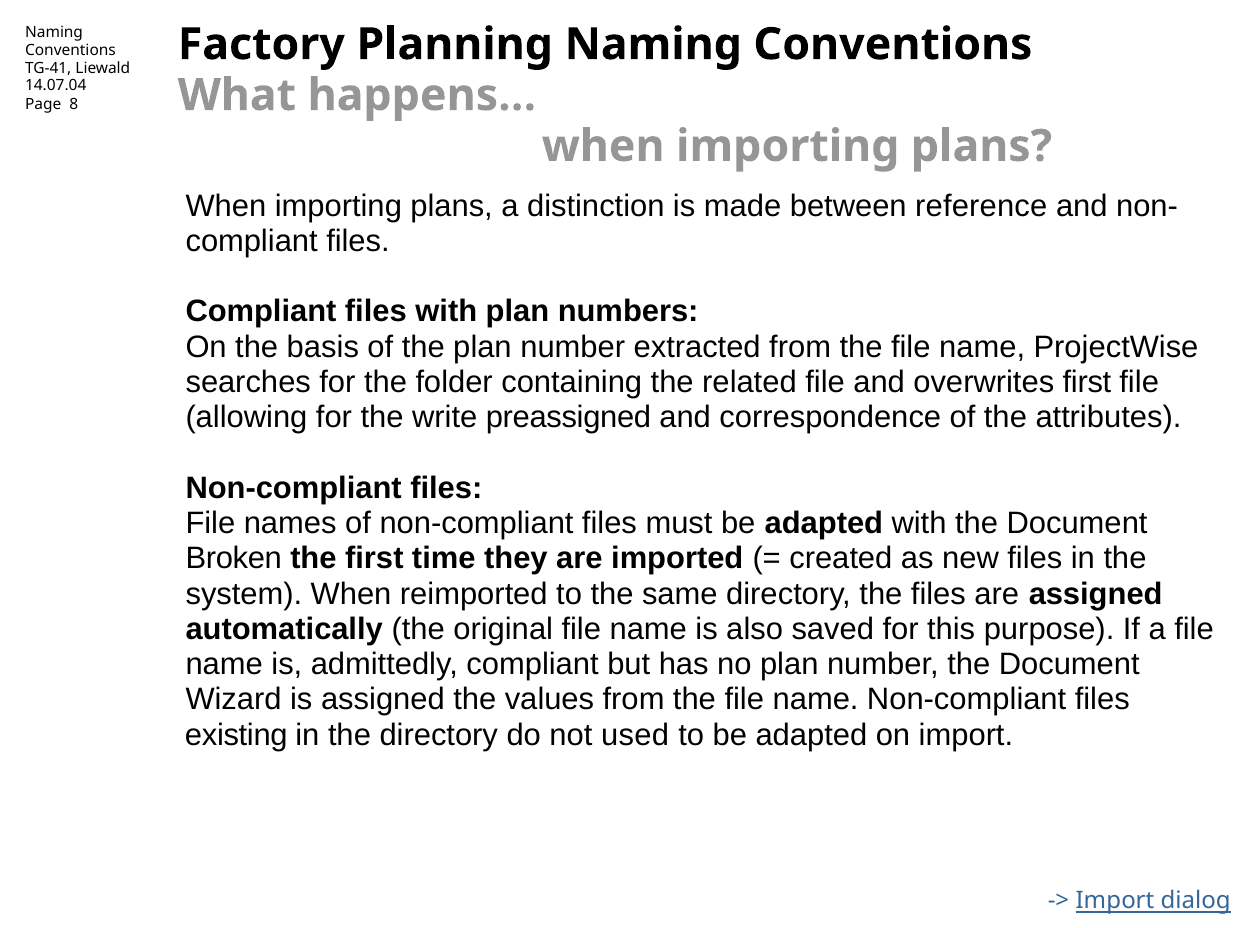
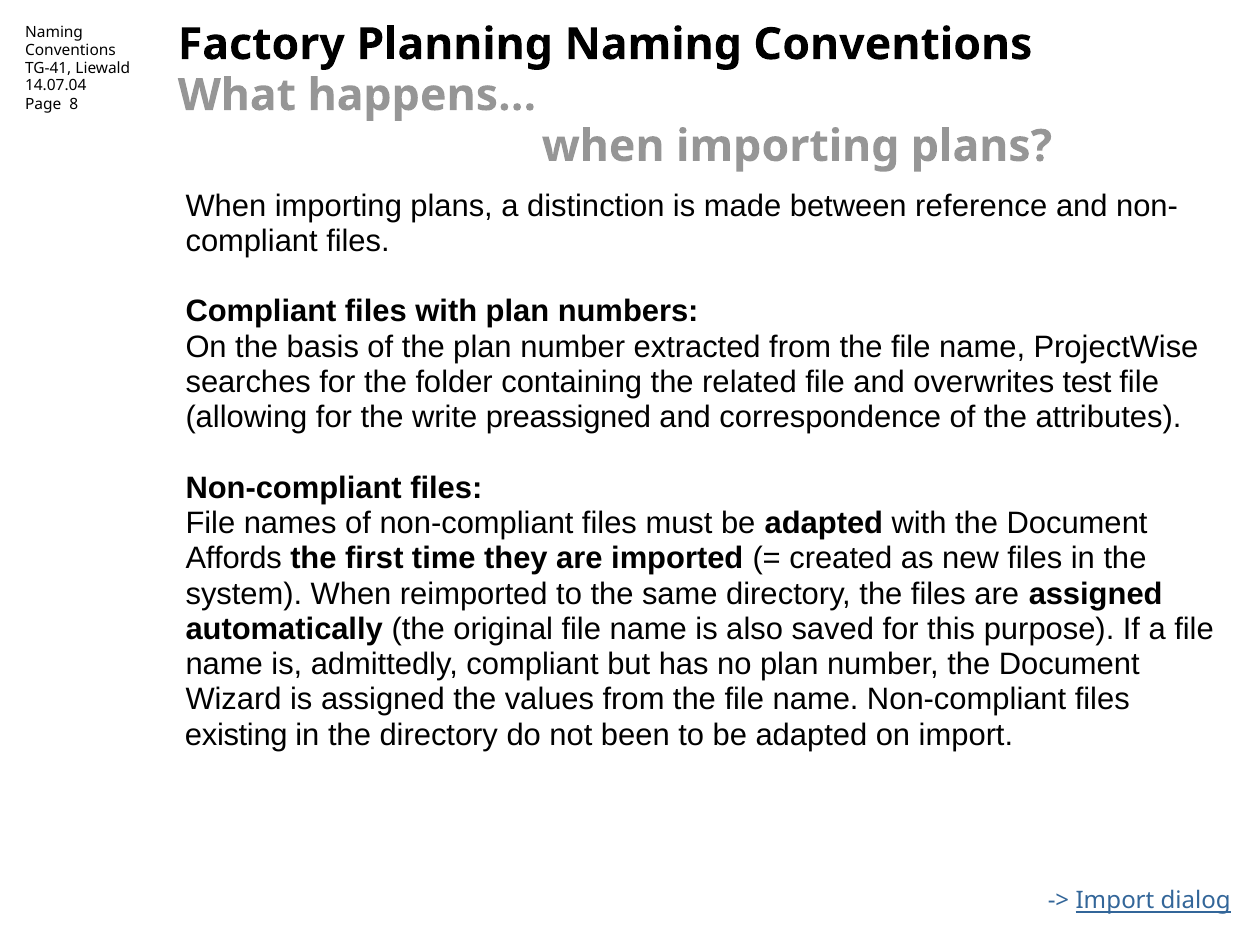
overwrites first: first -> test (1087, 382)
Broken: Broken -> Affords (234, 558)
used: used -> been (635, 735)
